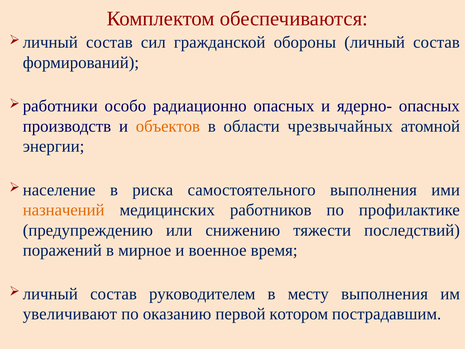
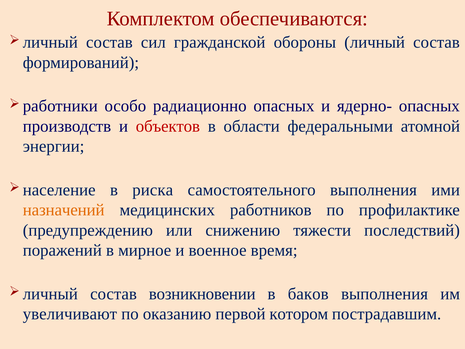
объектов colour: orange -> red (168, 126)
чрезвычайных: чрезвычайных -> федеральными (340, 126)
руководителем: руководителем -> возникновении (202, 294)
месту: месту -> баков (308, 294)
